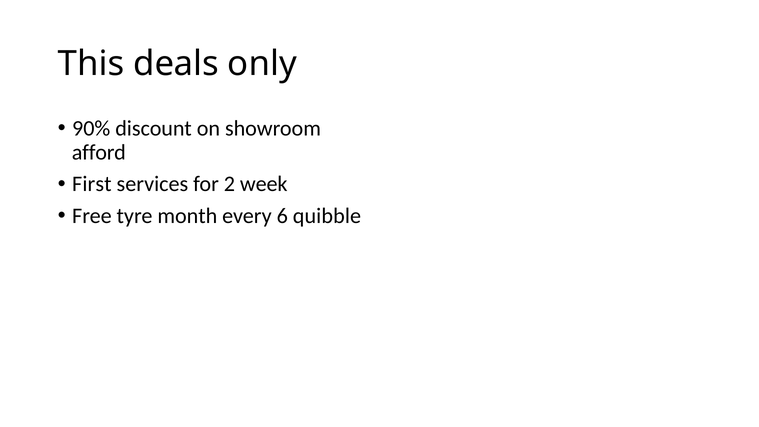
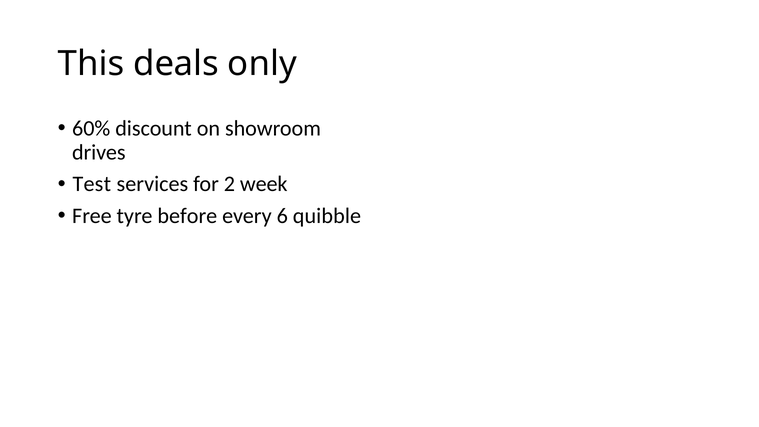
90%: 90% -> 60% (91, 128)
afford: afford -> drives (99, 152)
First: First -> Test (92, 184)
month: month -> before (187, 216)
